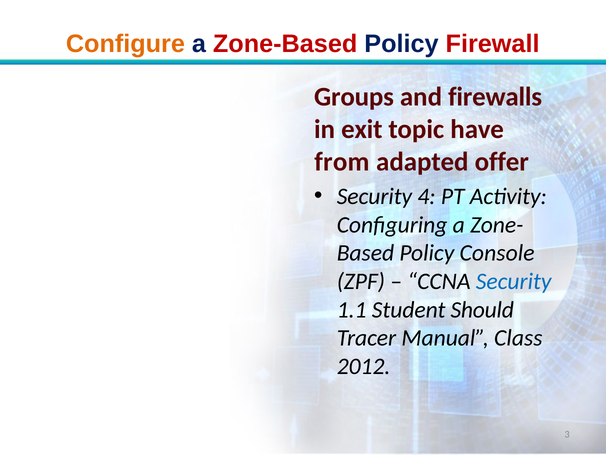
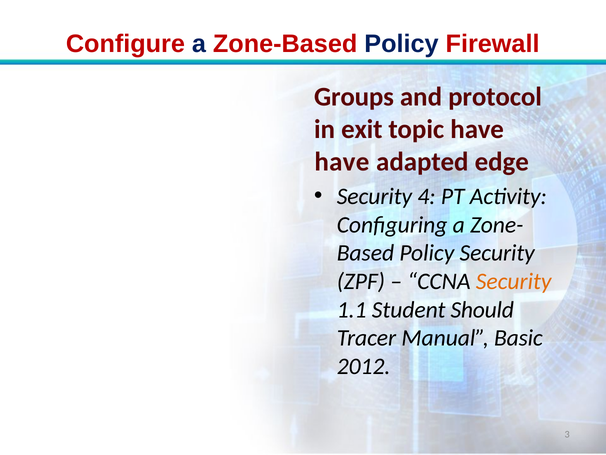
Configure colour: orange -> red (125, 44)
firewalls: firewalls -> protocol (495, 97)
from: from -> have (342, 161)
offer: offer -> edge (502, 161)
Policy Console: Console -> Security (497, 253)
Security colour: blue -> orange (514, 281)
Class: Class -> Basic (518, 338)
